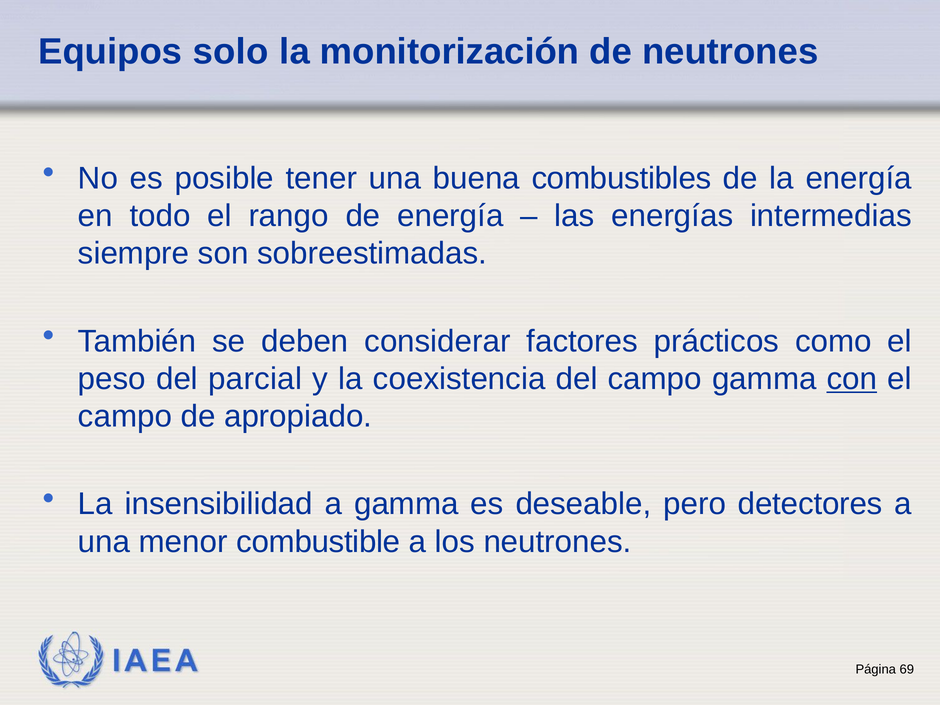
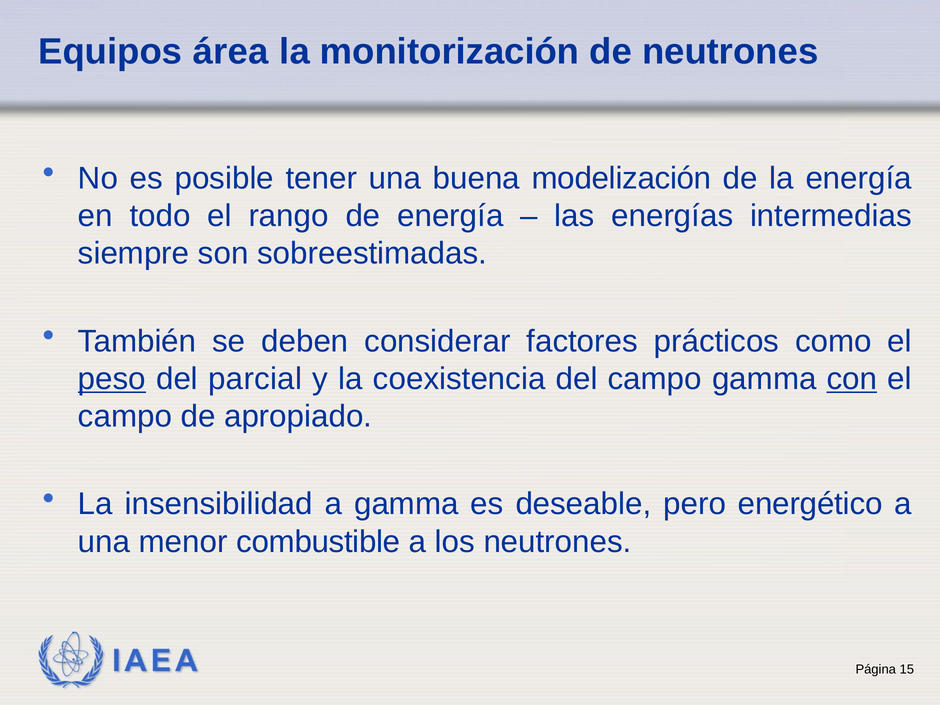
solo: solo -> área (231, 52)
combustibles: combustibles -> modelización (621, 178)
peso underline: none -> present (112, 379)
detectores: detectores -> energético (810, 504)
69: 69 -> 15 (907, 669)
